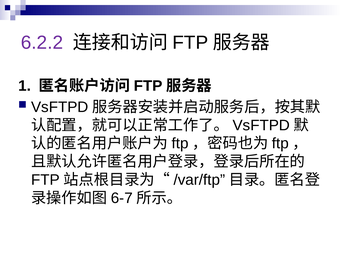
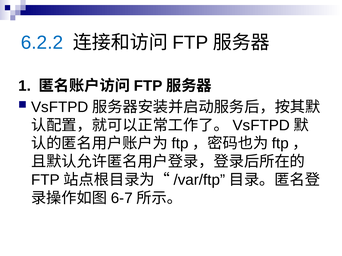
6.2.2 colour: purple -> blue (42, 43)
